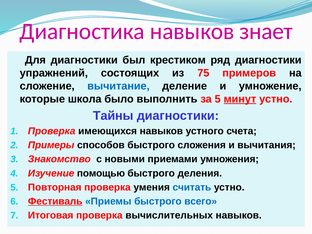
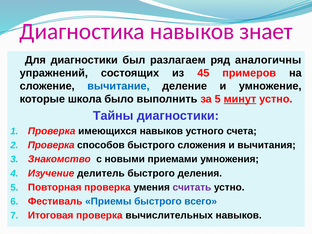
крестиком: крестиком -> разлагаем (178, 60)
ряд диагностики: диагностики -> аналогичны (268, 60)
75: 75 -> 45 (203, 73)
Примеры: Примеры -> Проверка (51, 145)
помощью: помощью -> делитель (101, 173)
считать colour: blue -> purple (192, 187)
Фестиваль underline: present -> none (55, 201)
